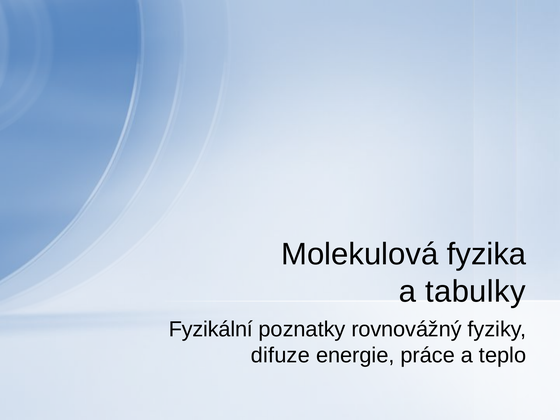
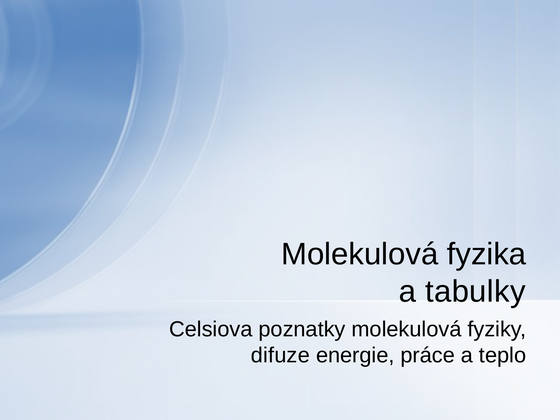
Fyzikální: Fyzikální -> Celsiova (211, 329)
poznatky rovnovážný: rovnovážný -> molekulová (406, 329)
